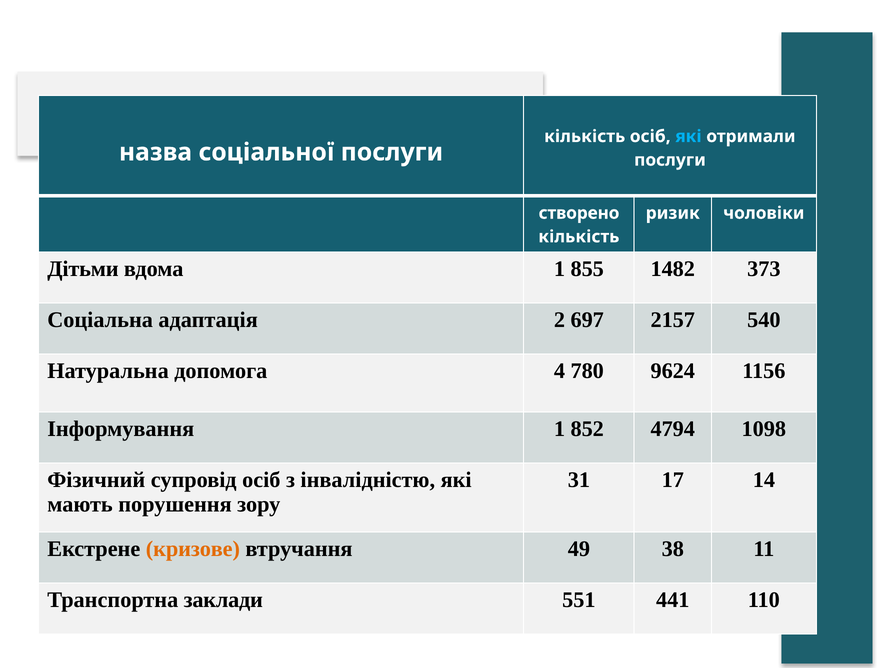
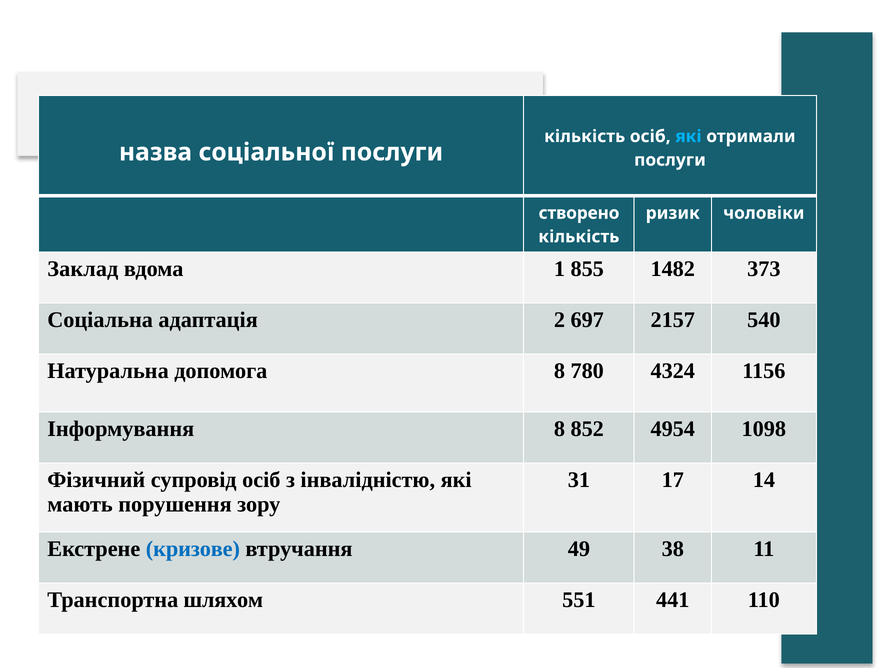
Дітьми: Дітьми -> Заклад (83, 269)
допомога 4: 4 -> 8 (559, 371)
9624: 9624 -> 4324 (673, 371)
Інформування 1: 1 -> 8 (559, 429)
4794: 4794 -> 4954 (673, 429)
кризове colour: orange -> blue (193, 549)
заклади: заклади -> шляхом (223, 600)
